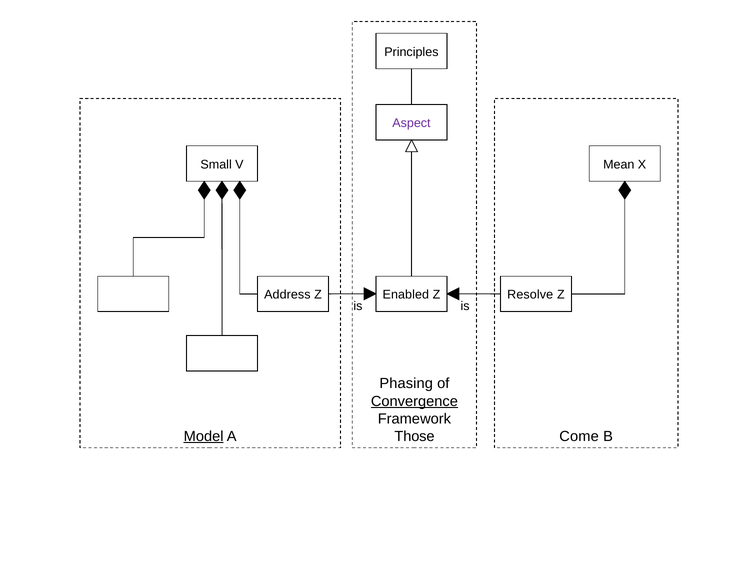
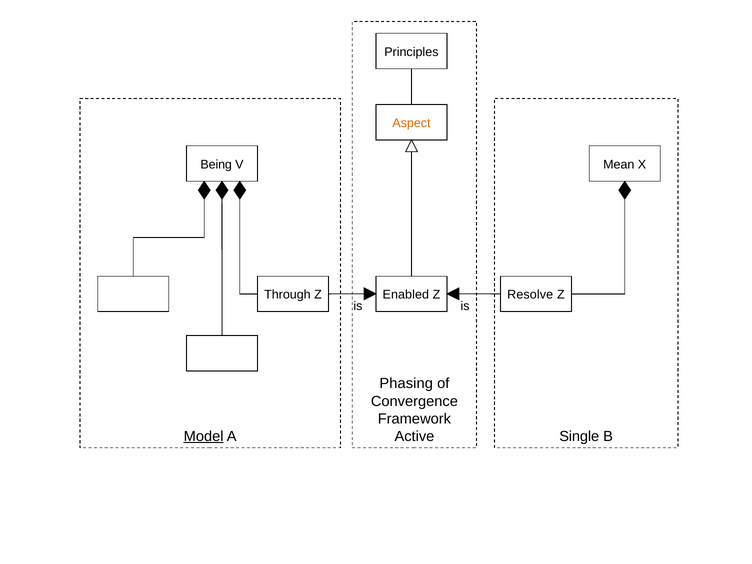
Aspect colour: purple -> orange (411, 123)
Small: Small -> Being (216, 164)
Address: Address -> Through (287, 295)
Convergence underline: present -> none (414, 401)
Those: Those -> Active (414, 436)
Come: Come -> Single (579, 436)
